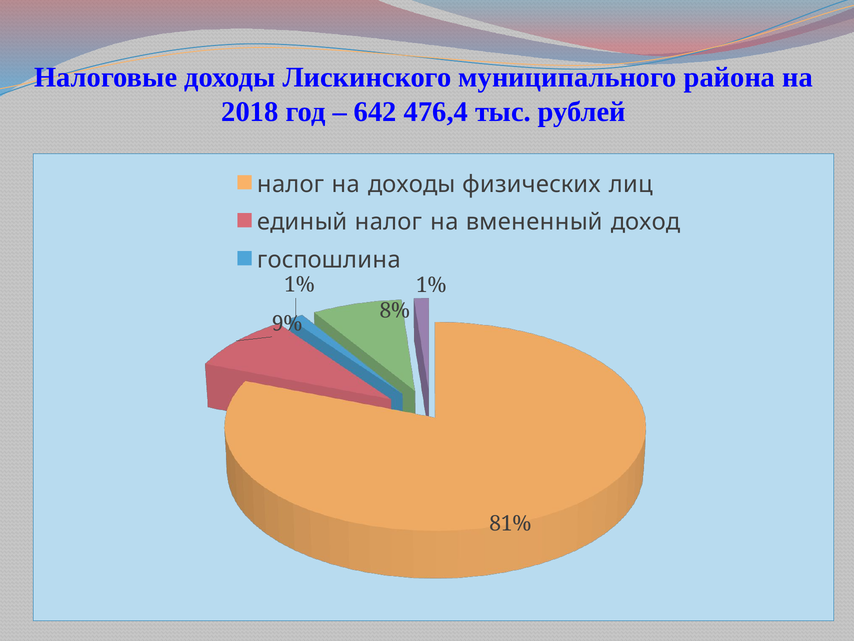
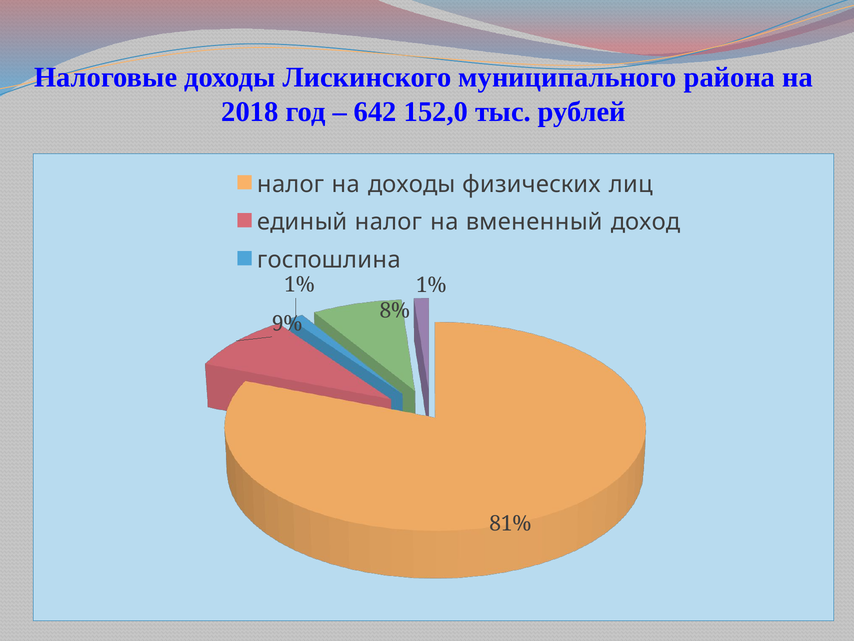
476,4: 476,4 -> 152,0 (436, 112)
